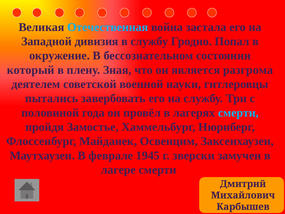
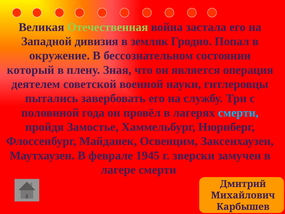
Отечественная colour: light blue -> light green (108, 27)
в службу: службу -> земляк (149, 41)
разгрома: разгрома -> операция (248, 70)
